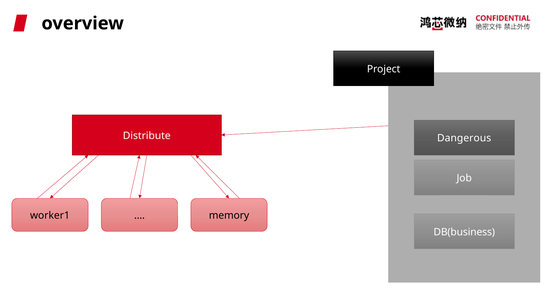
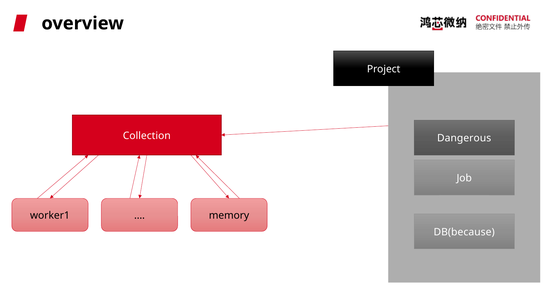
Distribute: Distribute -> Collection (147, 136)
DB(business: DB(business -> DB(because (464, 232)
